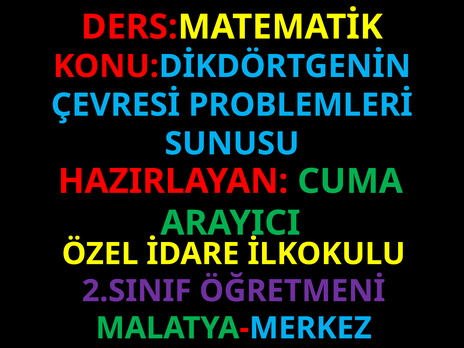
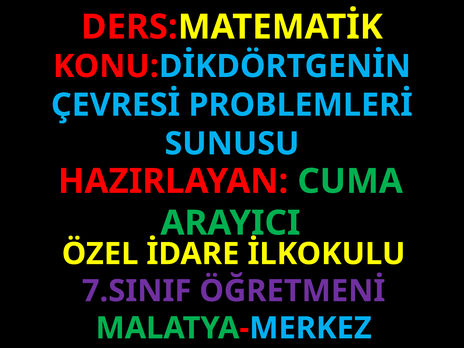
2.SINIF: 2.SINIF -> 7.SINIF (137, 291)
